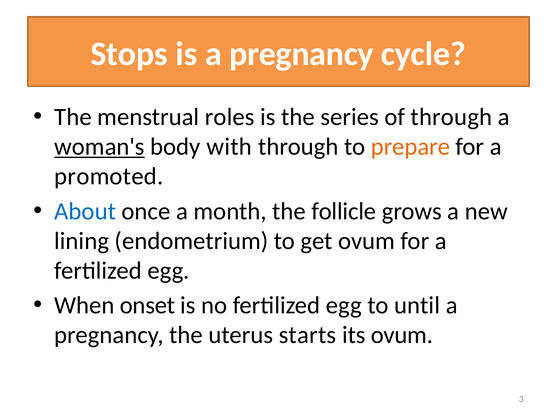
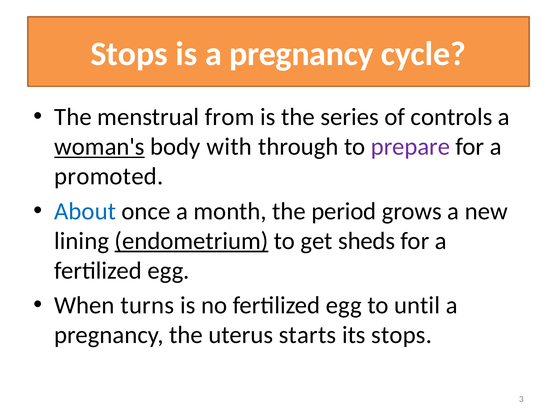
roles: roles -> from (230, 117)
of through: through -> controls (451, 117)
prepare colour: orange -> purple (410, 147)
follicle: follicle -> period (344, 211)
endometrium underline: none -> present (191, 241)
get ovum: ovum -> sheds (367, 241)
onset: onset -> turns (147, 305)
its ovum: ovum -> stops (402, 335)
